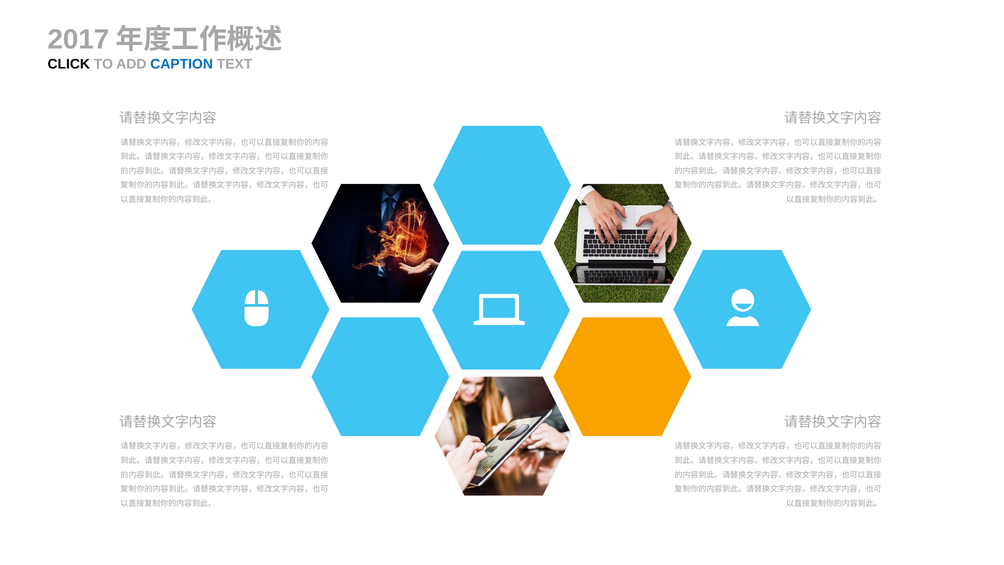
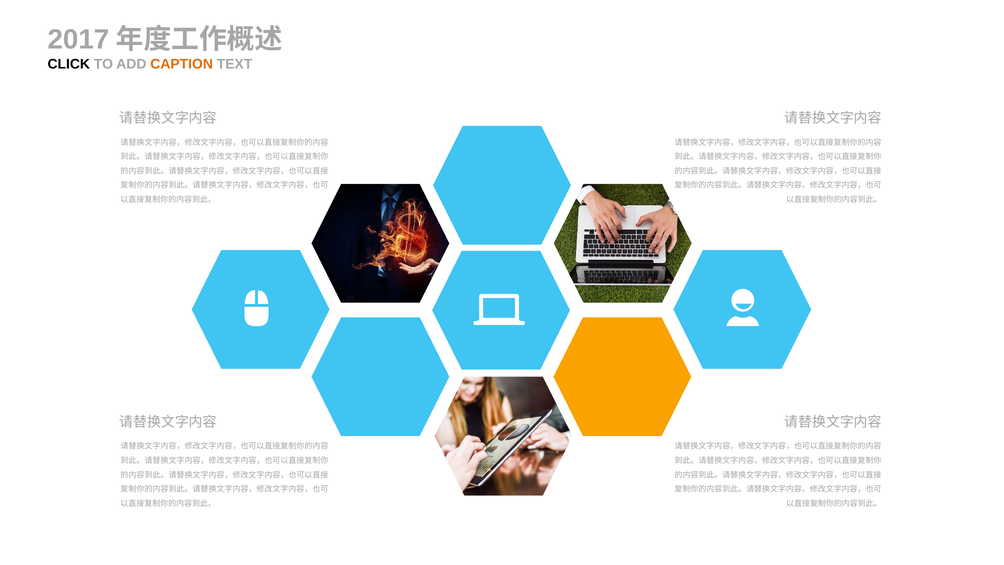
CAPTION colour: blue -> orange (182, 64)
